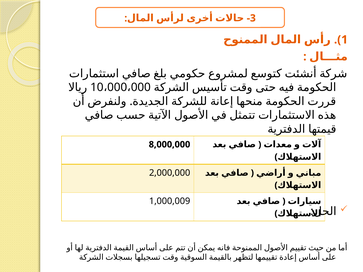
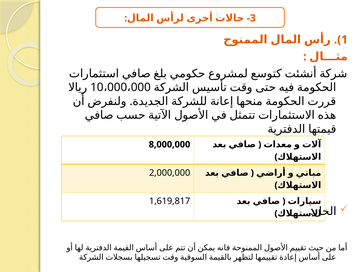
1,000,009: 1,000,009 -> 1,619,817 (170, 201)
